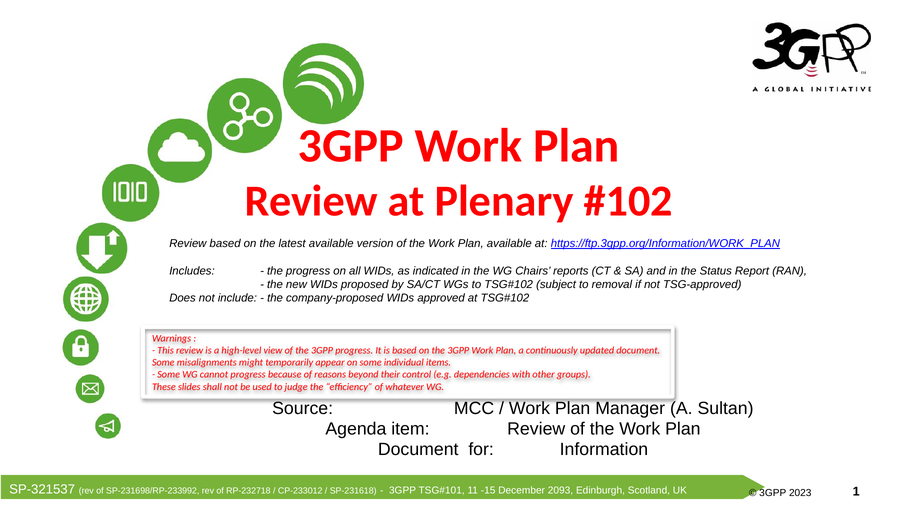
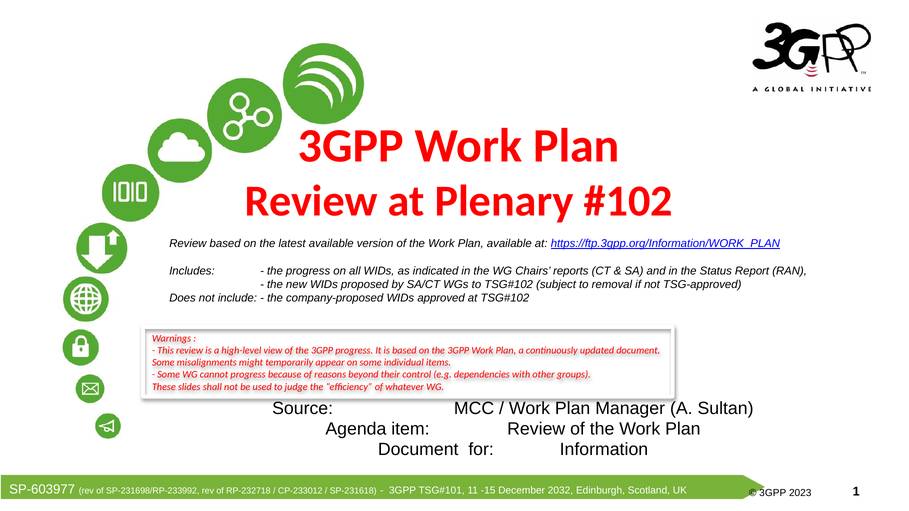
SP-321537: SP-321537 -> SP-603977 (42, 490)
2093: 2093 -> 2032 (560, 491)
